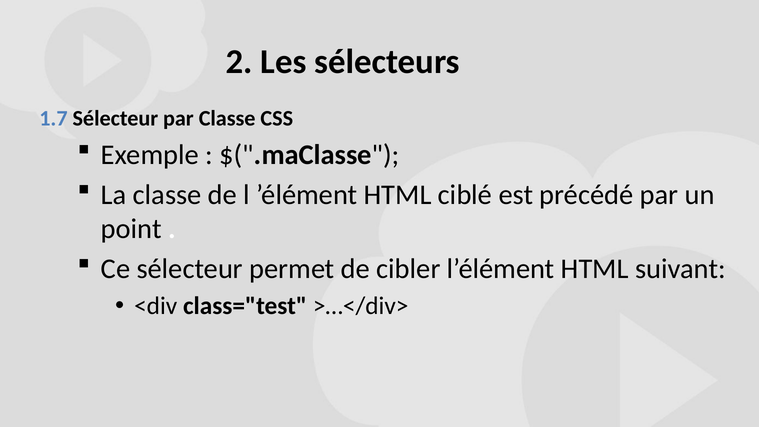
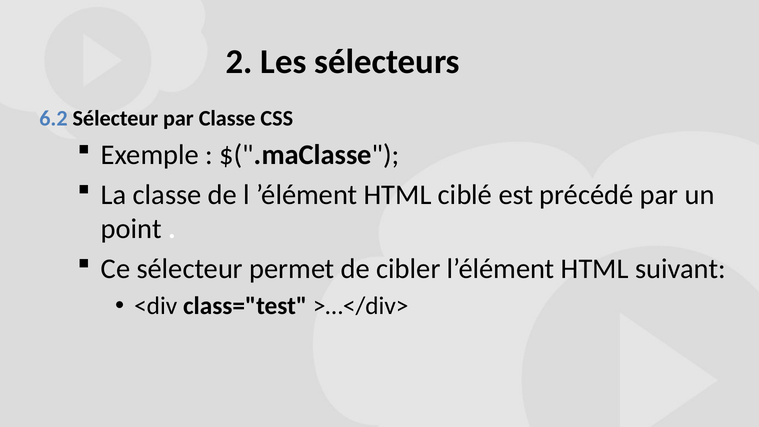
1.7: 1.7 -> 6.2 (53, 118)
